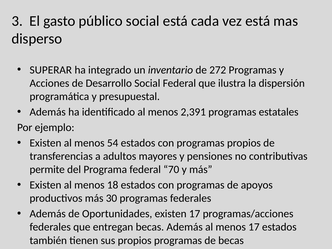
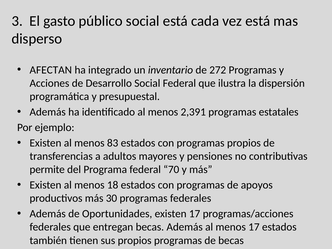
SUPERAR: SUPERAR -> AFECTAN (51, 70)
54: 54 -> 83 (113, 143)
